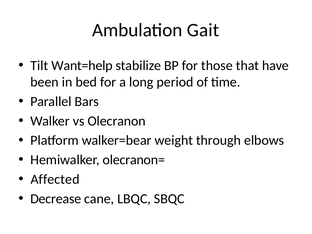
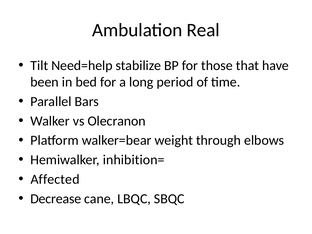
Gait: Gait -> Real (203, 30)
Want=help: Want=help -> Need=help (82, 65)
olecranon=: olecranon= -> inhibition= (134, 160)
